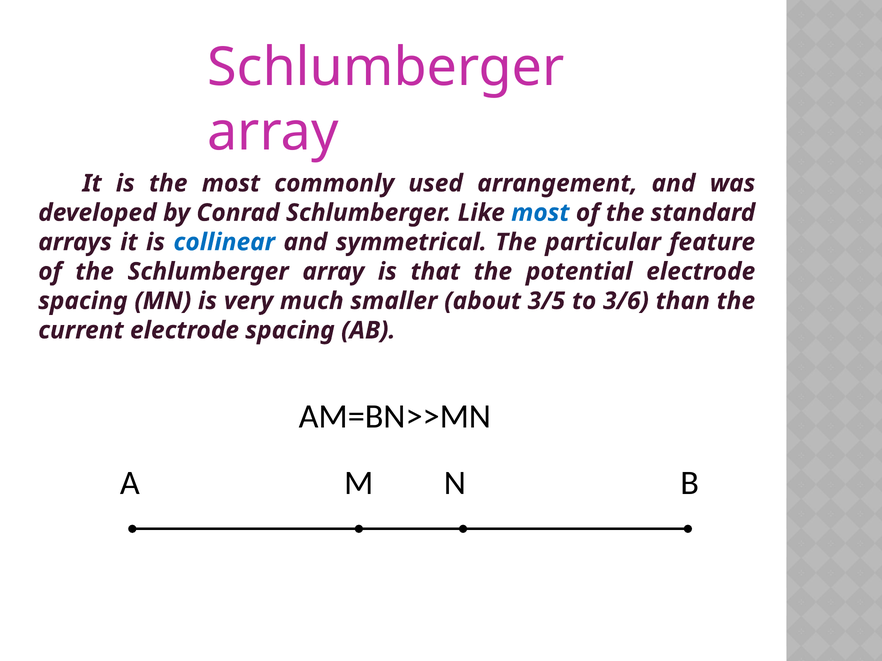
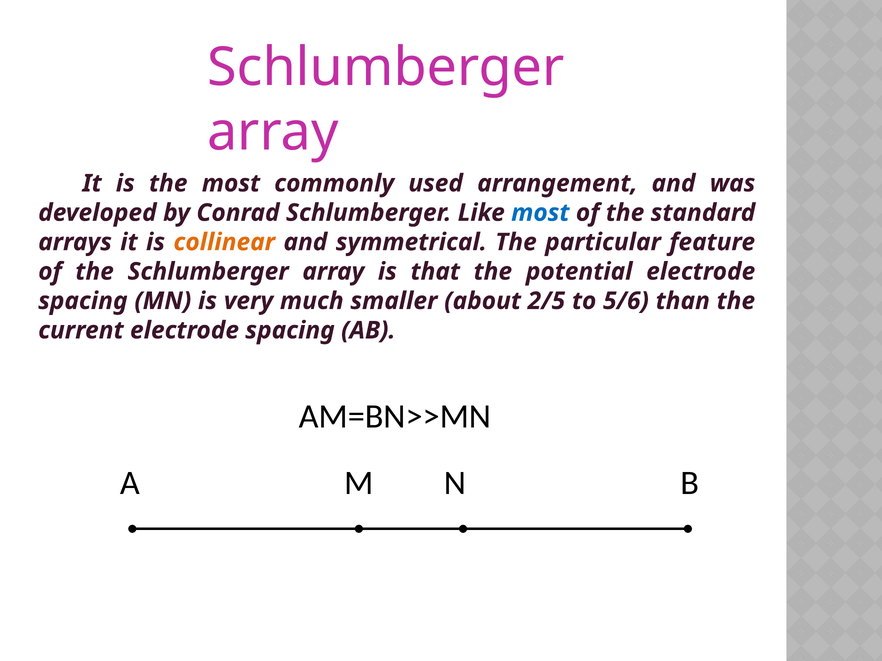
collinear colour: blue -> orange (224, 242)
3/5: 3/5 -> 2/5 (546, 301)
3/6: 3/6 -> 5/6 (626, 301)
